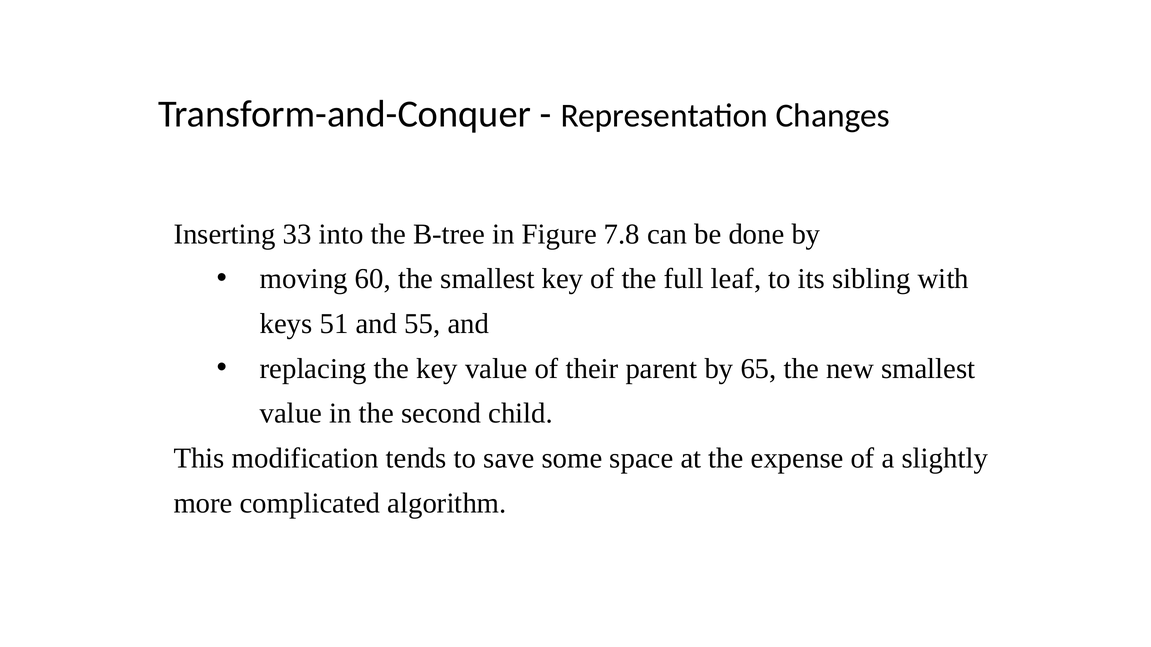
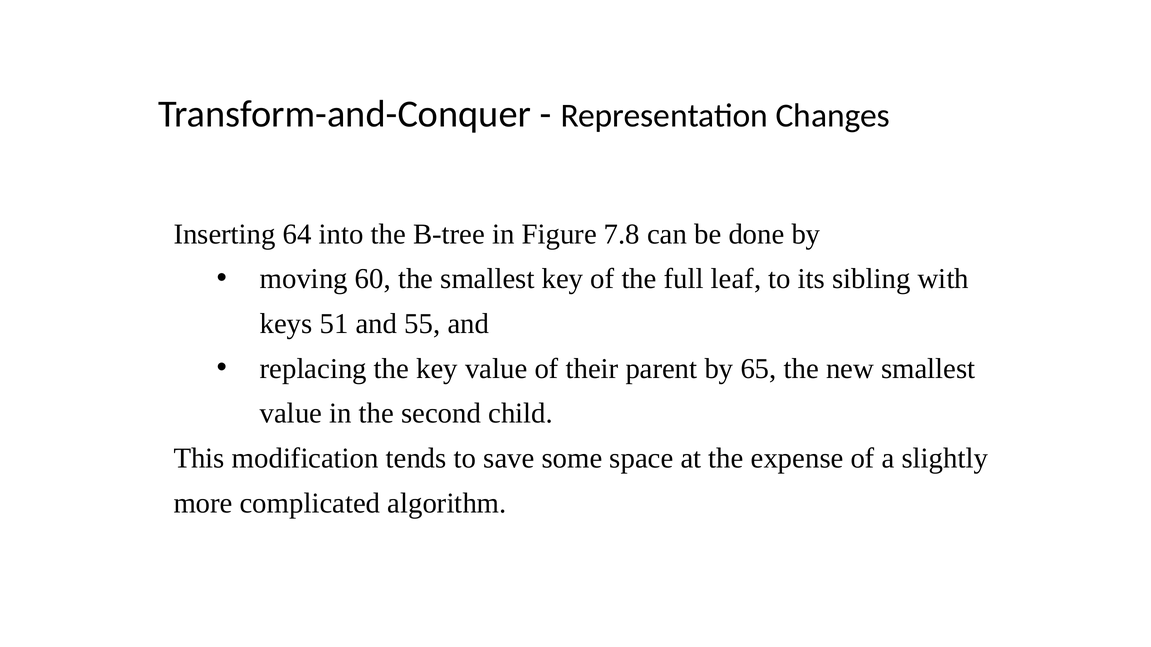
33: 33 -> 64 (297, 234)
